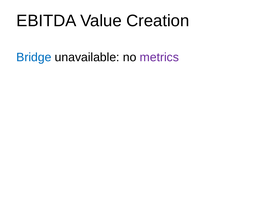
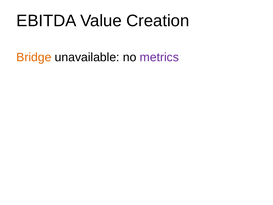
Bridge colour: blue -> orange (34, 57)
